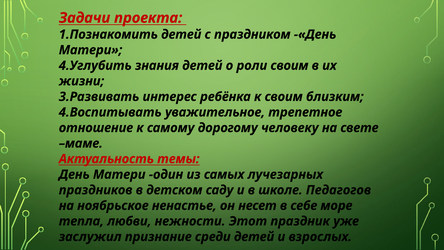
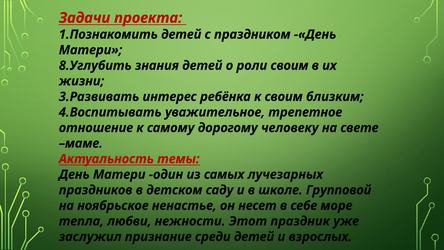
4.Углубить: 4.Углубить -> 8.Углубить (95, 65)
Педагогов: Педагогов -> Групповой (339, 190)
